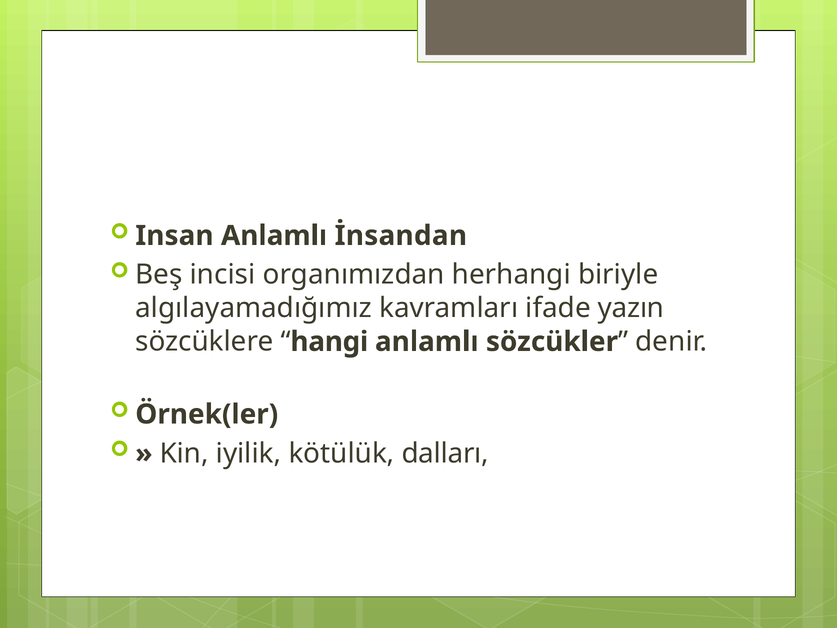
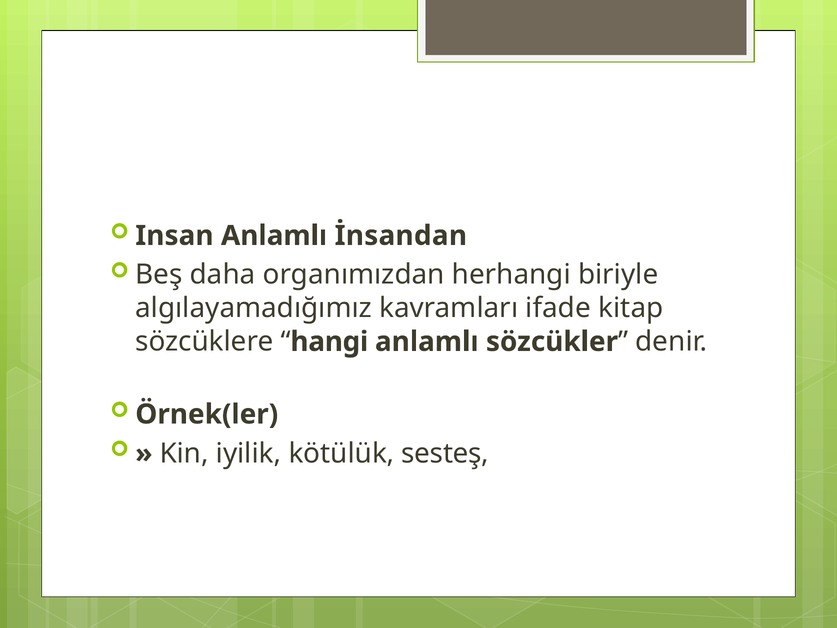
incisi: incisi -> daha (223, 275)
yazın: yazın -> kitap (631, 308)
dalları: dalları -> sesteş (445, 453)
